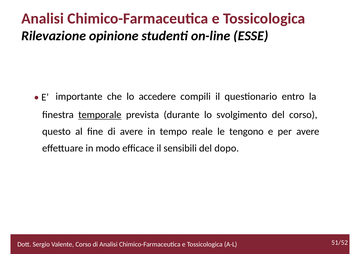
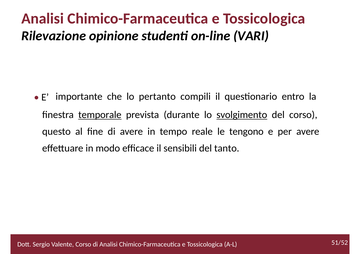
ESSE: ESSE -> VARI (251, 36)
accedere: accedere -> pertanto (157, 97)
svolgimento underline: none -> present (242, 115)
dopo: dopo -> tanto (227, 148)
